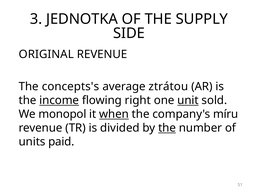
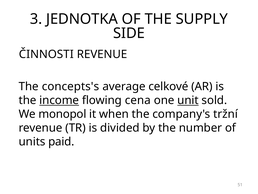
ORIGINAL: ORIGINAL -> ČINNOSTI (46, 54)
ztrátou: ztrátou -> celkové (168, 86)
right: right -> cena (138, 100)
when underline: present -> none (114, 114)
míru: míru -> tržní (226, 114)
the underline: present -> none (167, 128)
